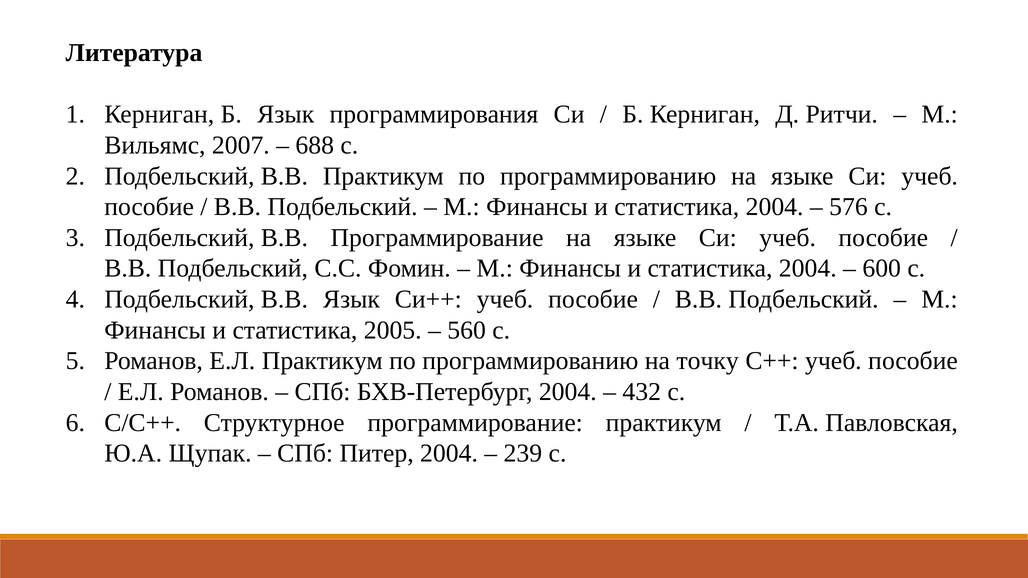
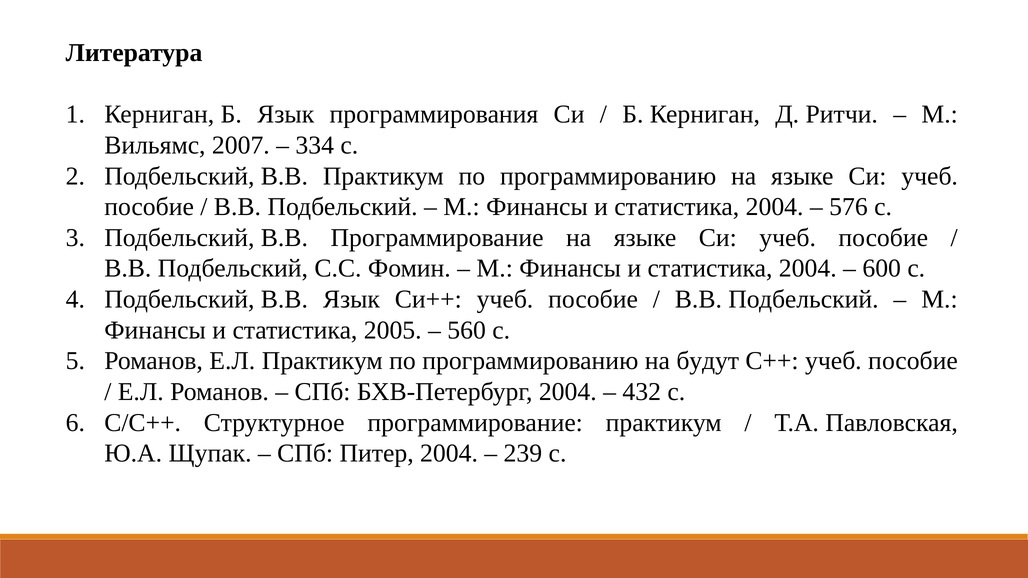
688: 688 -> 334 (315, 145)
точку: точку -> будут (708, 361)
